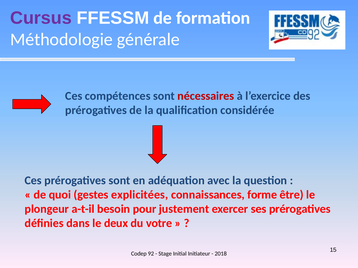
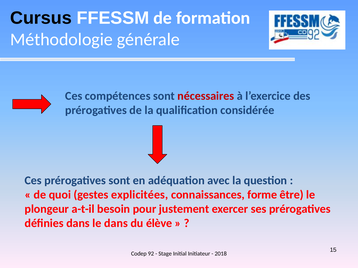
Cursus colour: purple -> black (41, 18)
le deux: deux -> dans (116, 224)
votre: votre -> élève (159, 224)
